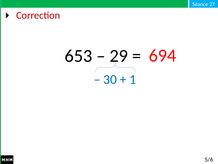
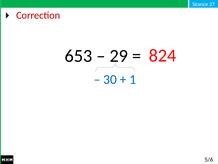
694: 694 -> 824 (162, 55)
